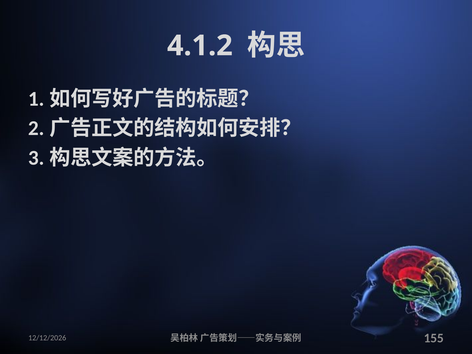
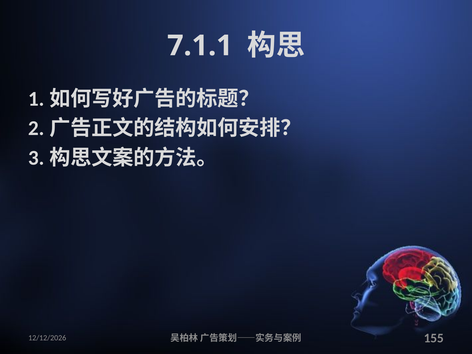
4.1.2: 4.1.2 -> 7.1.1 (200, 46)
